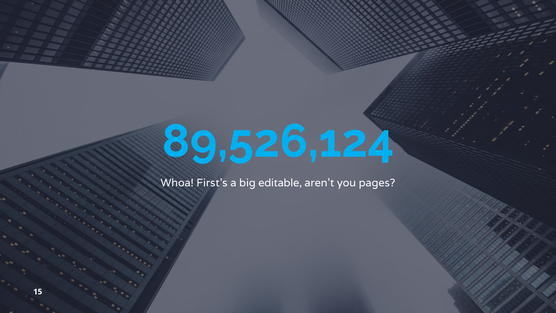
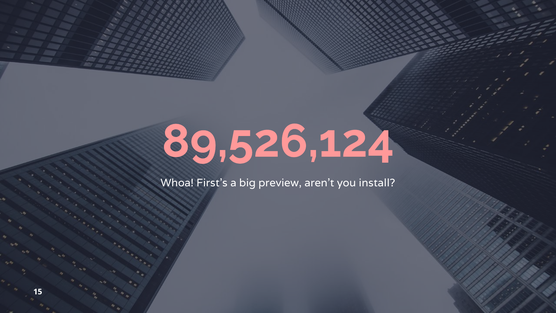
89,526,124 colour: light blue -> pink (278, 141)
editable: editable -> preview (280, 183)
pages: pages -> install (377, 183)
